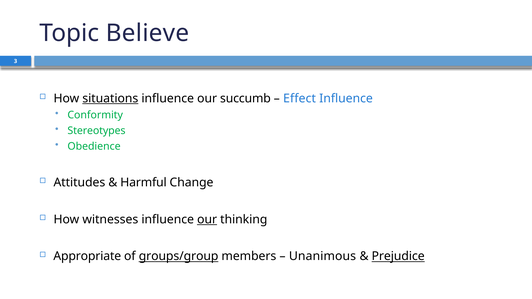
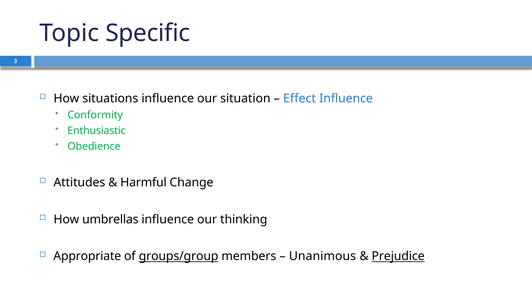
Believe: Believe -> Specific (148, 33)
situations underline: present -> none (110, 98)
succumb: succumb -> situation (245, 98)
Stereotypes: Stereotypes -> Enthusiastic (97, 131)
witnesses: witnesses -> umbrellas (110, 220)
our underline: present -> none (207, 220)
